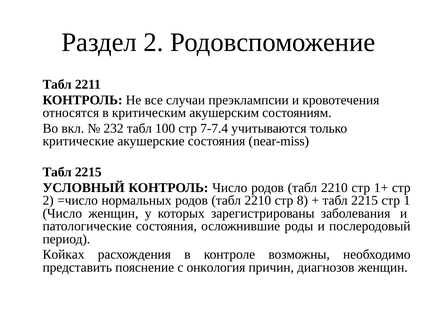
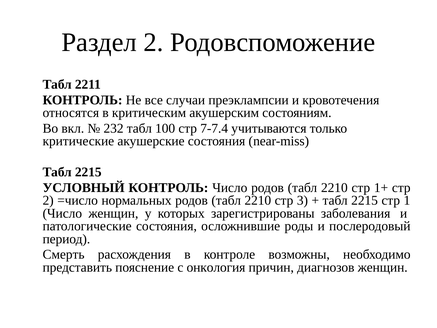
8: 8 -> 3 (302, 200)
Койках: Койках -> Смерть (64, 254)
